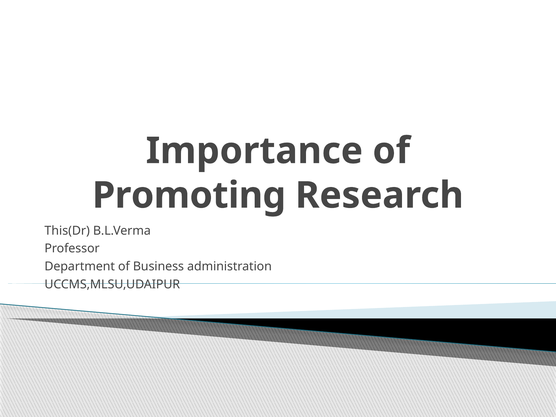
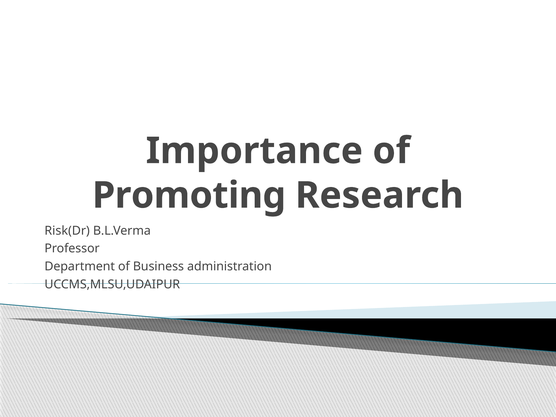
This(Dr: This(Dr -> Risk(Dr (67, 231)
